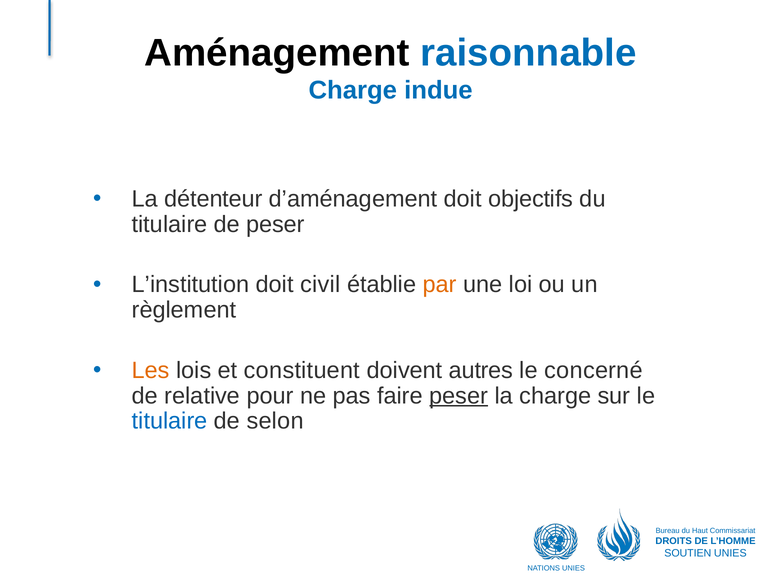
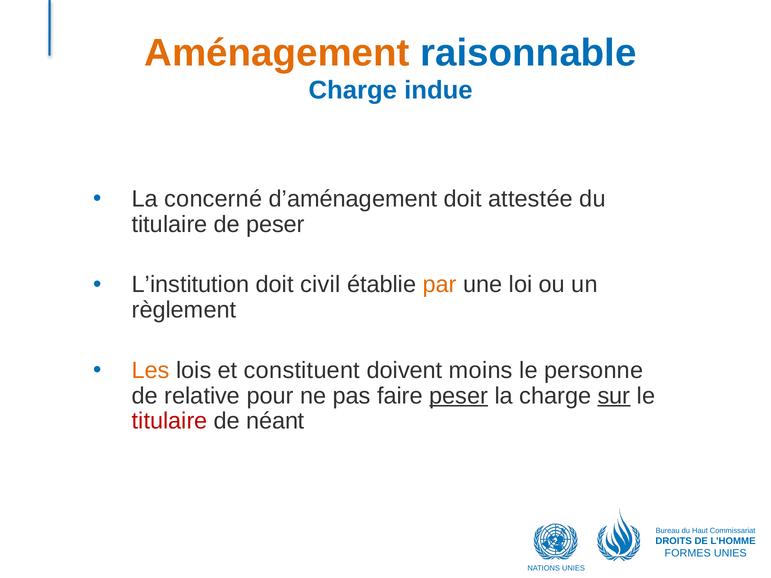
Aménagement colour: black -> orange (277, 53)
détenteur: détenteur -> concerné (213, 199)
objectifs: objectifs -> attestée (531, 199)
autres: autres -> moins (481, 371)
concerné: concerné -> personne (594, 371)
sur underline: none -> present (614, 396)
titulaire colour: blue -> red (170, 421)
selon: selon -> néant (275, 421)
SOUTIEN: SOUTIEN -> FORMES (688, 554)
